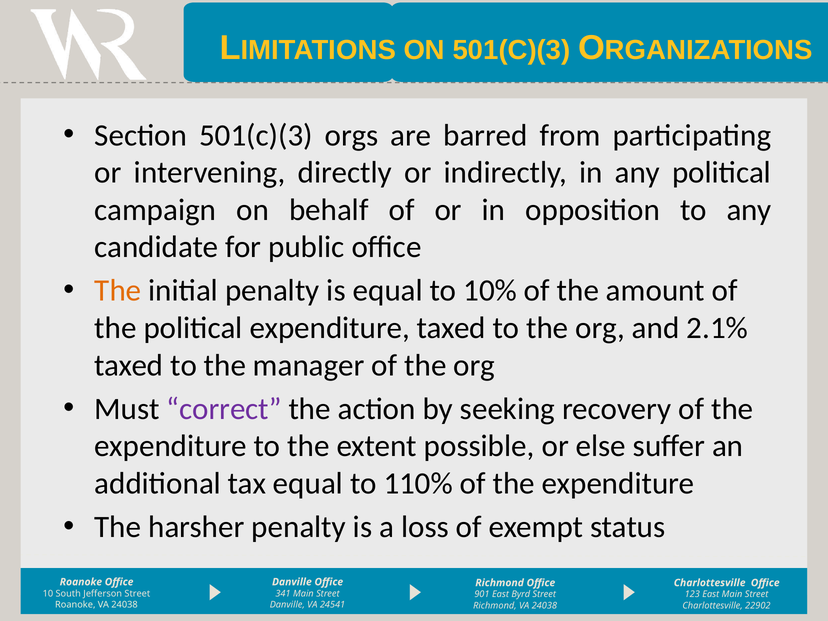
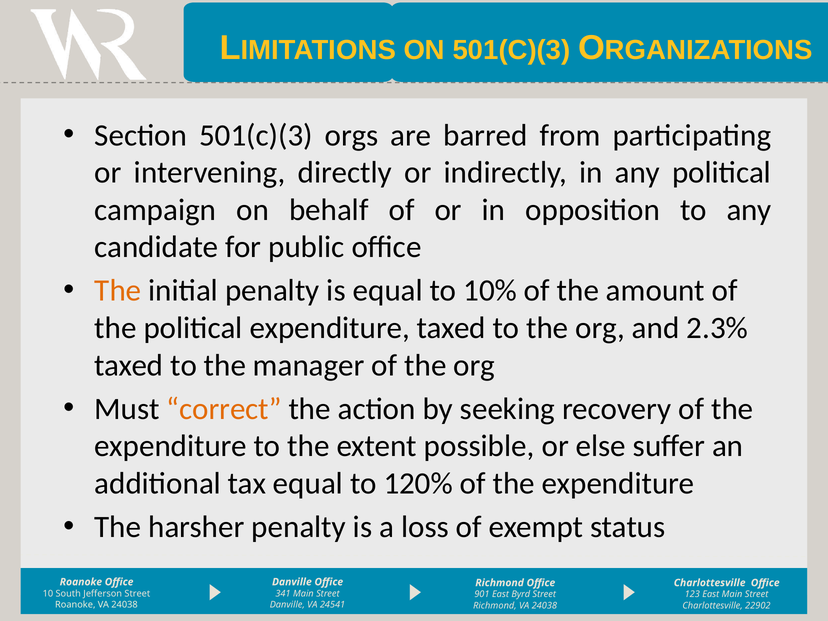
2.1%: 2.1% -> 2.3% (717, 328)
correct colour: purple -> orange (224, 409)
110%: 110% -> 120% (418, 483)
